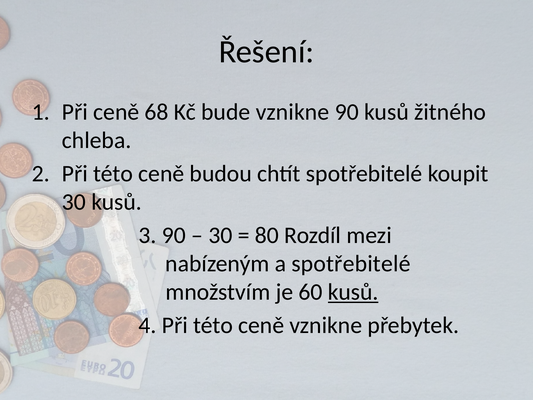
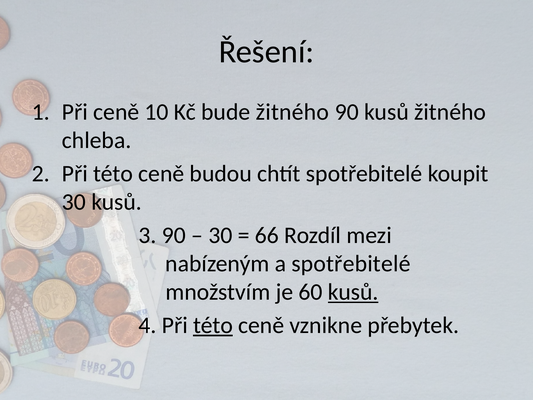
68: 68 -> 10 (157, 112)
bude vznikne: vznikne -> žitného (292, 112)
80: 80 -> 66 (267, 235)
této underline: none -> present (213, 325)
